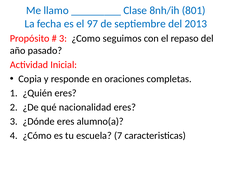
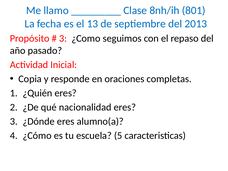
97: 97 -> 13 (92, 24)
7: 7 -> 5 (118, 136)
